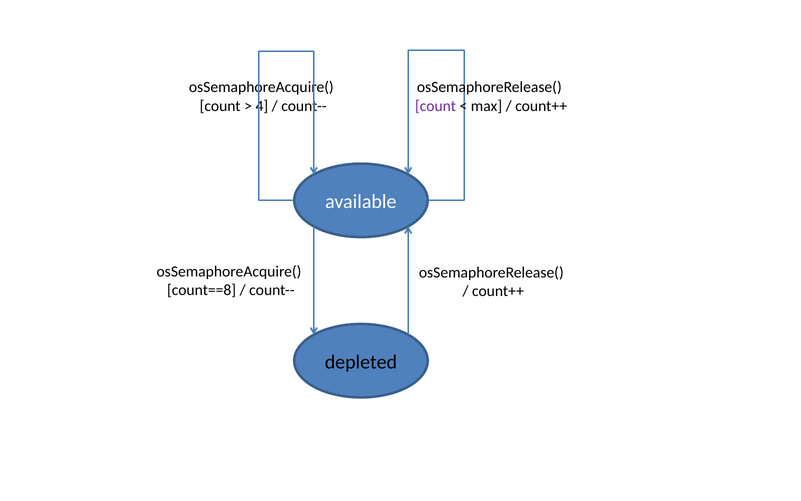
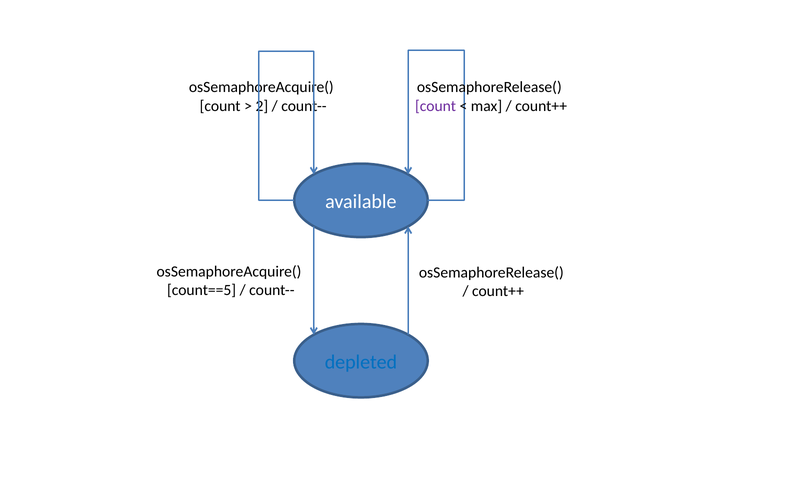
4: 4 -> 2 (262, 106)
count==8: count==8 -> count==5 (202, 290)
depleted colour: black -> blue (361, 362)
